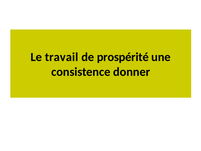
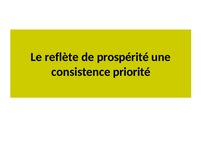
travail: travail -> reflète (62, 57)
donner: donner -> priorité (132, 72)
